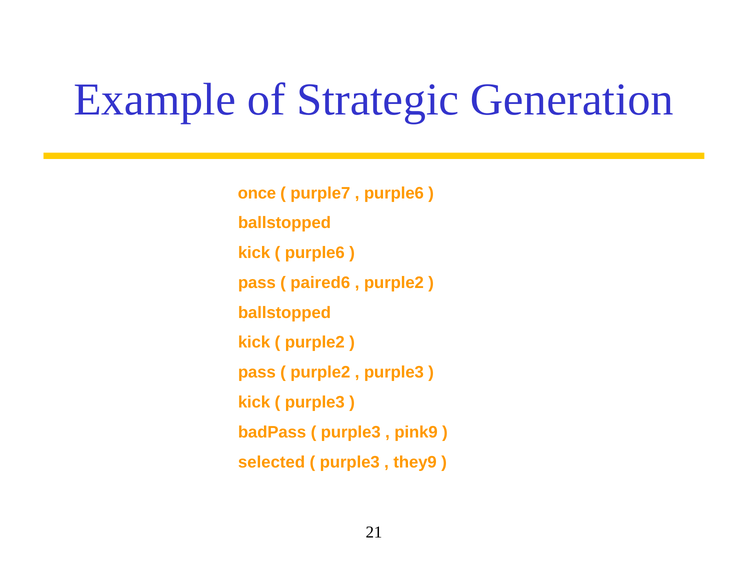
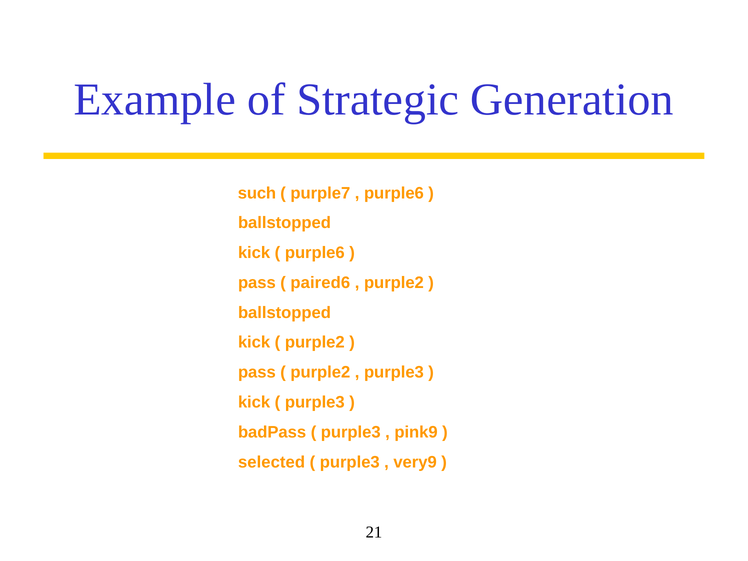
once: once -> such (257, 193)
they9: they9 -> very9 (415, 462)
